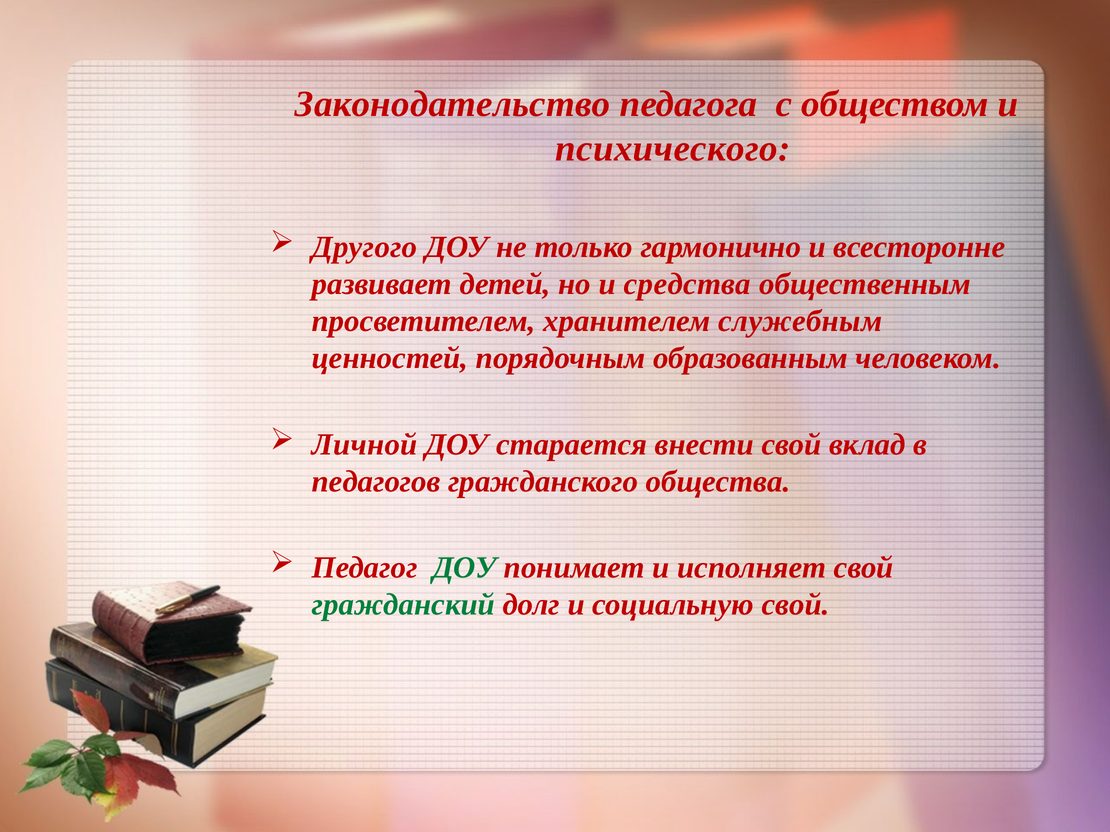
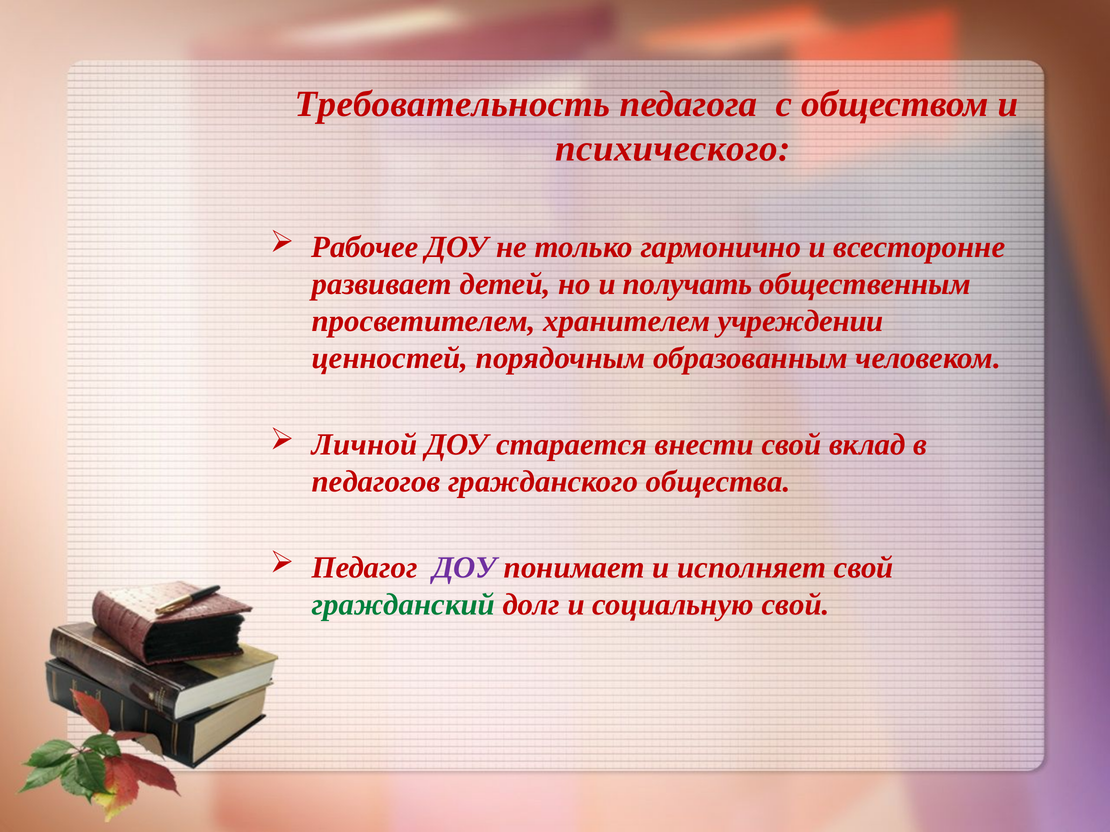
Законодательство: Законодательство -> Требовательность (453, 104)
Другого: Другого -> Рабочее (365, 247)
средства: средства -> получать (688, 284)
служебным: служебным -> учреждении (801, 321)
ДОУ colour: green -> purple (465, 568)
